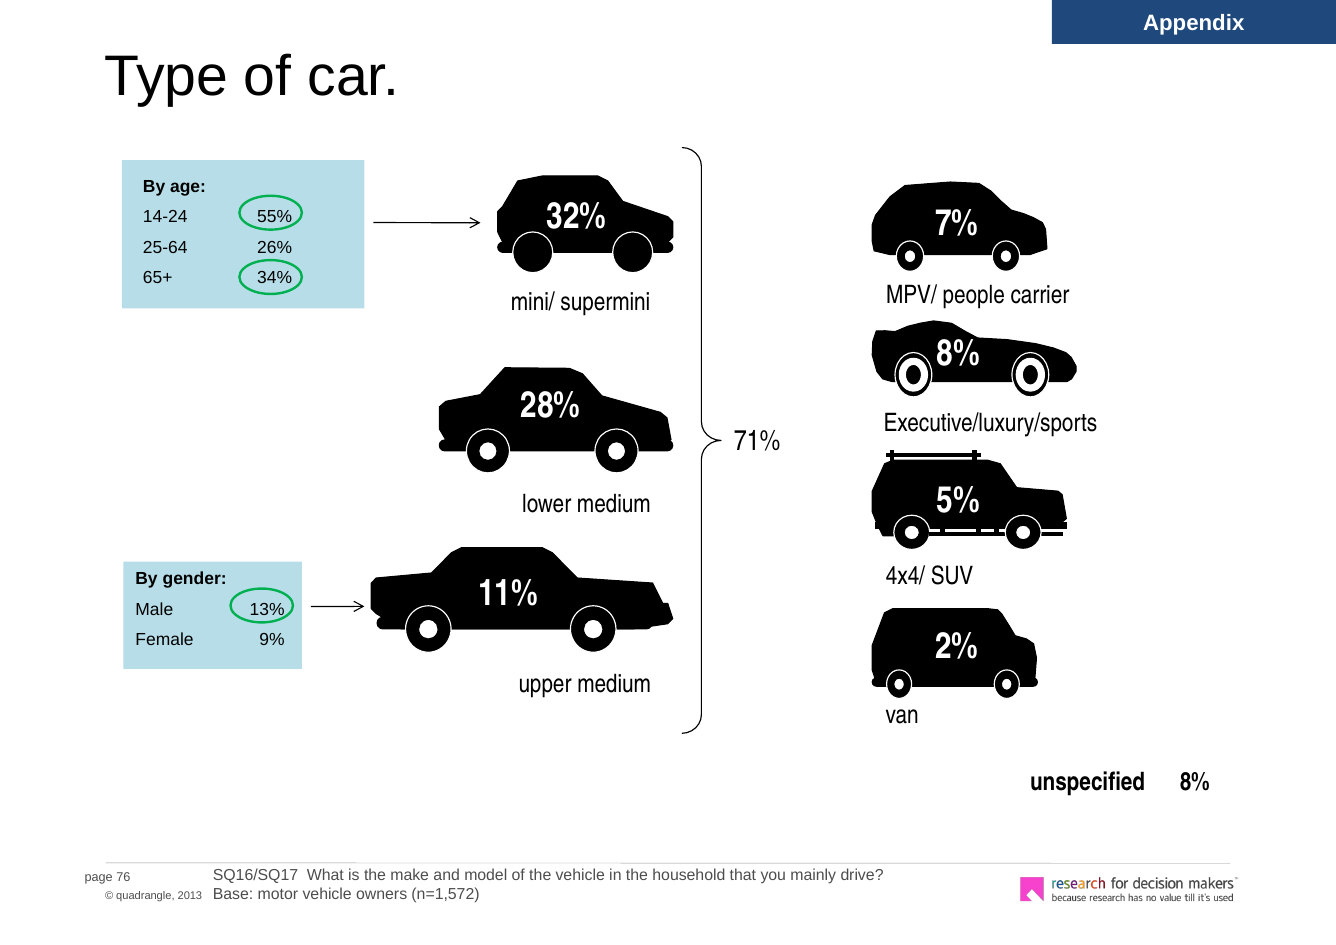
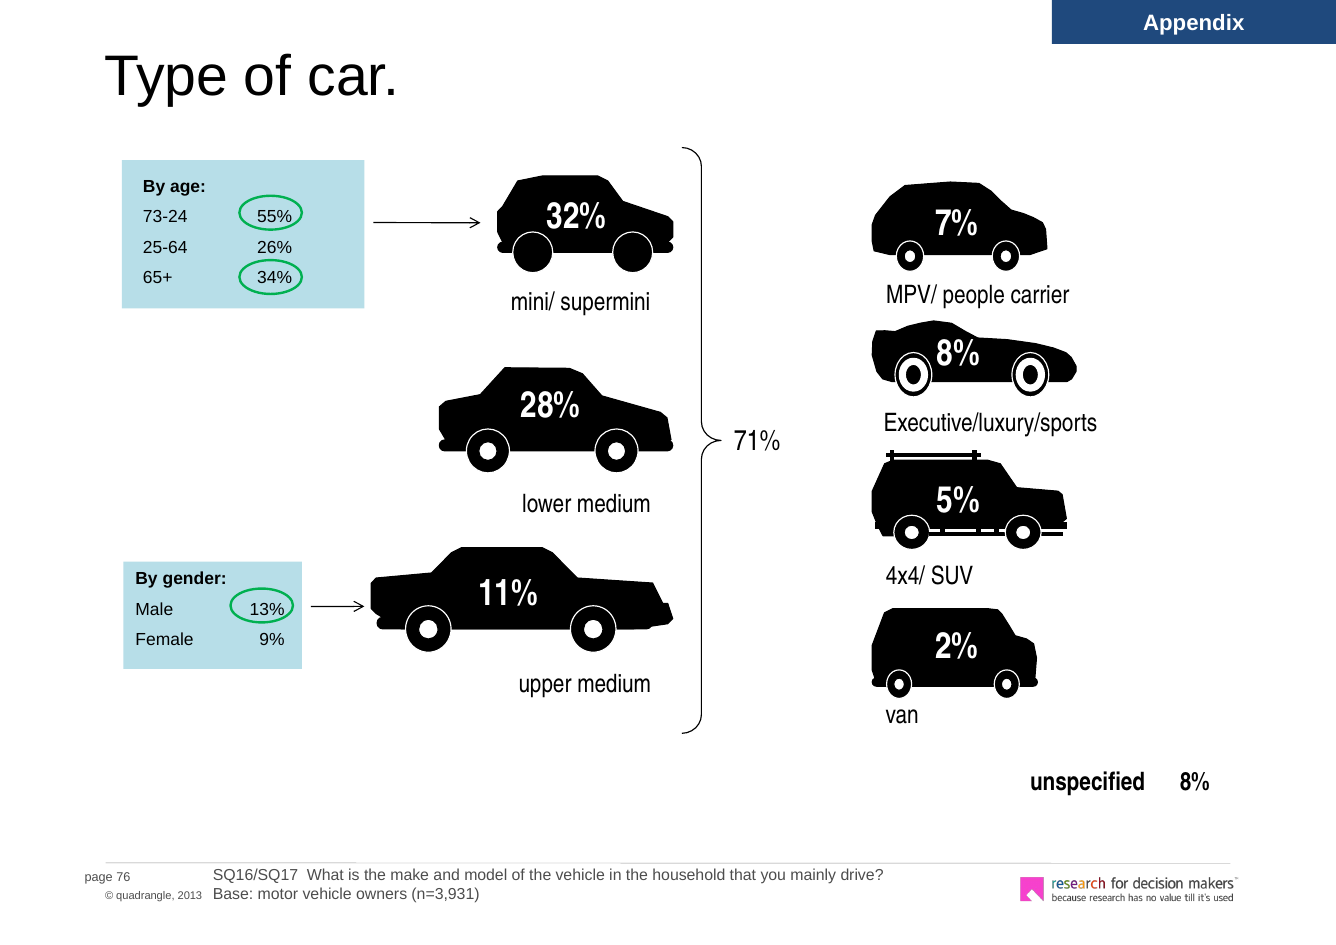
14-24: 14-24 -> 73-24 (165, 217)
n=1,572: n=1,572 -> n=3,931 (446, 895)
